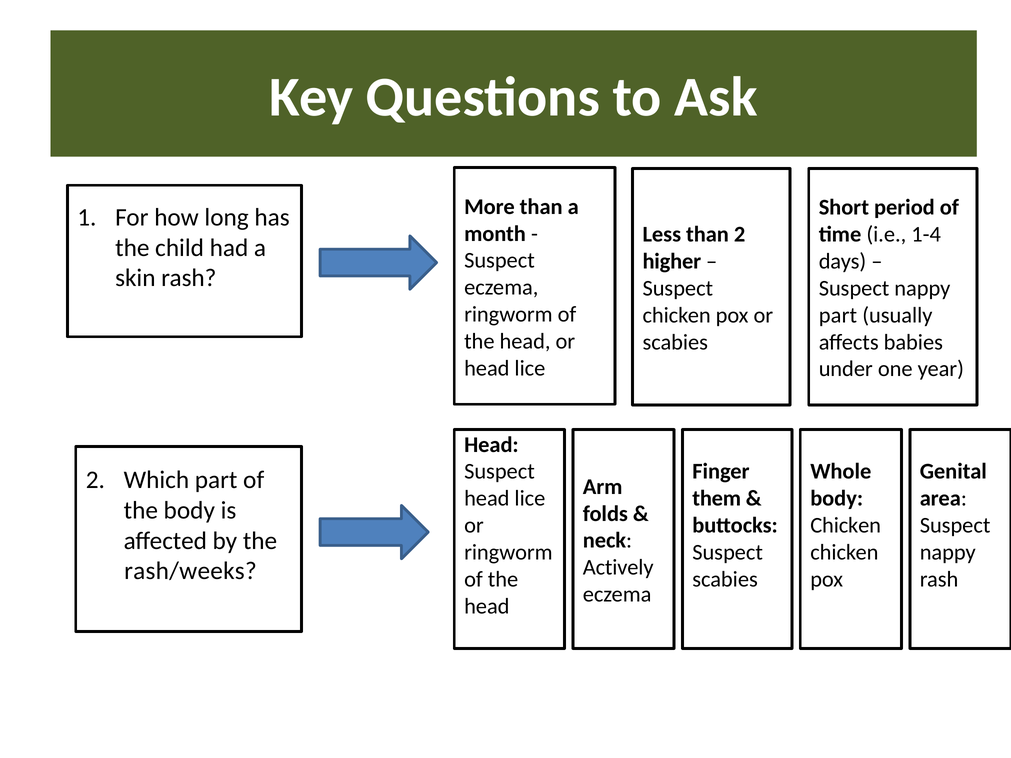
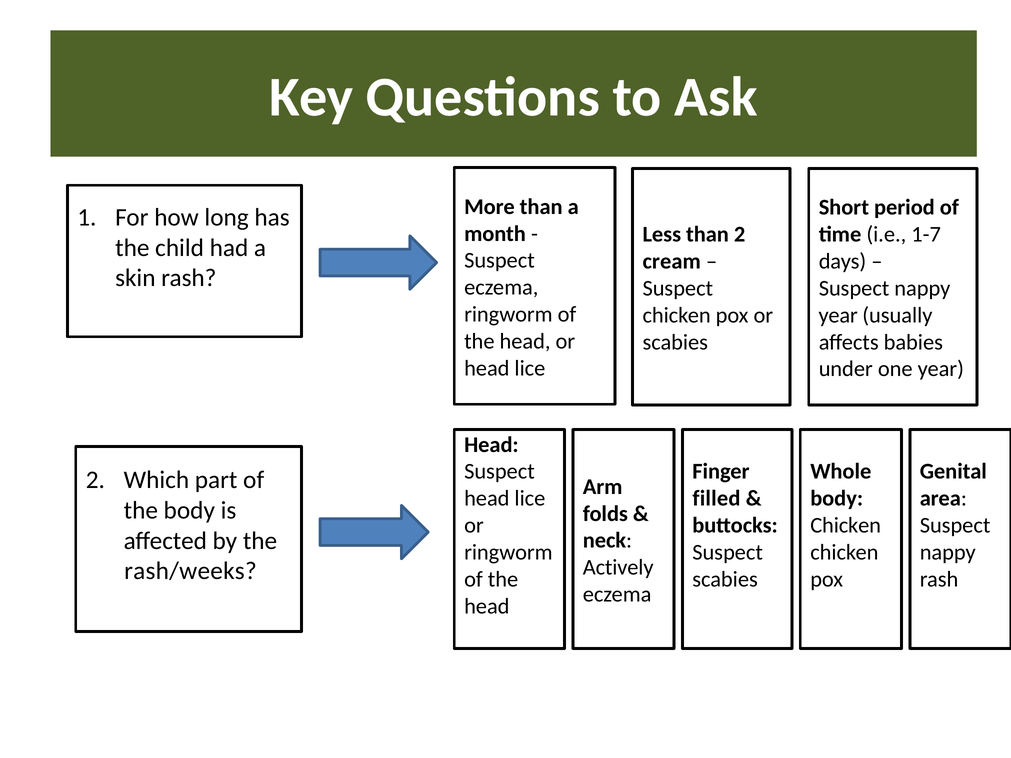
1-4: 1-4 -> 1-7 (926, 234)
higher: higher -> cream (672, 261)
part: part -> year (838, 315)
them: them -> filled (716, 499)
